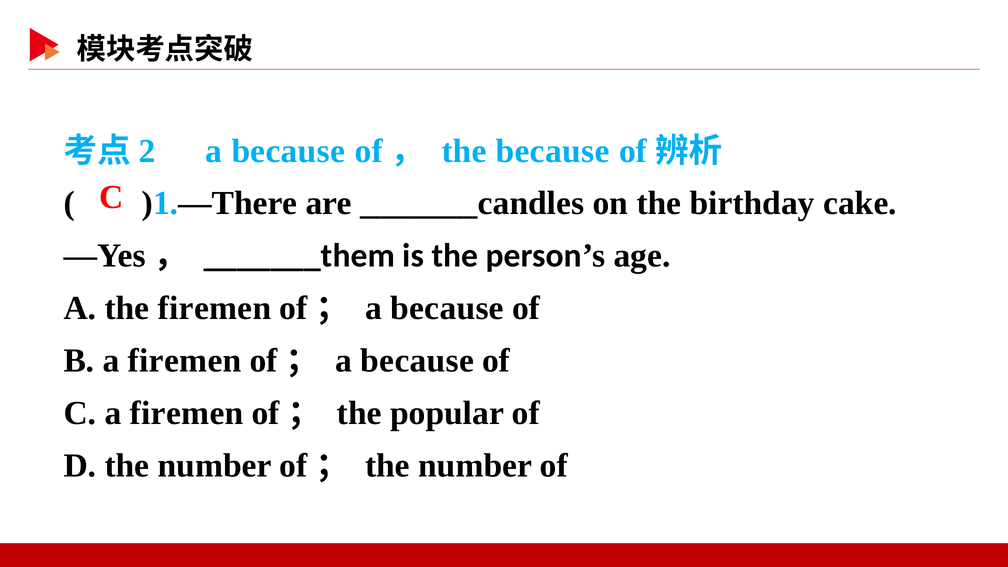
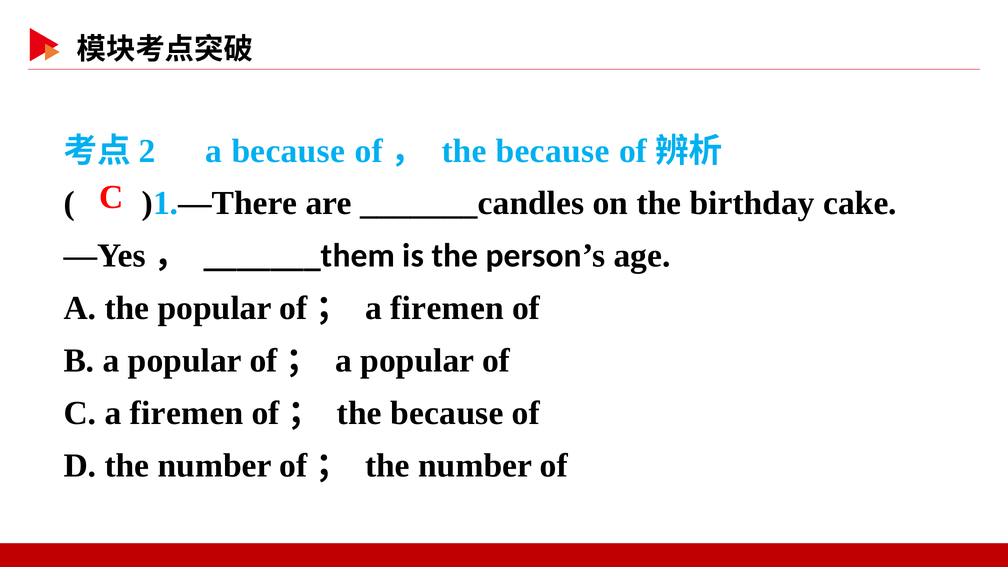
the firemen: firemen -> popular (215, 308)
because: because -> firemen (447, 308)
B a firemen: firemen -> popular (185, 361)
because: because -> popular (417, 361)
popular: popular -> because (447, 413)
